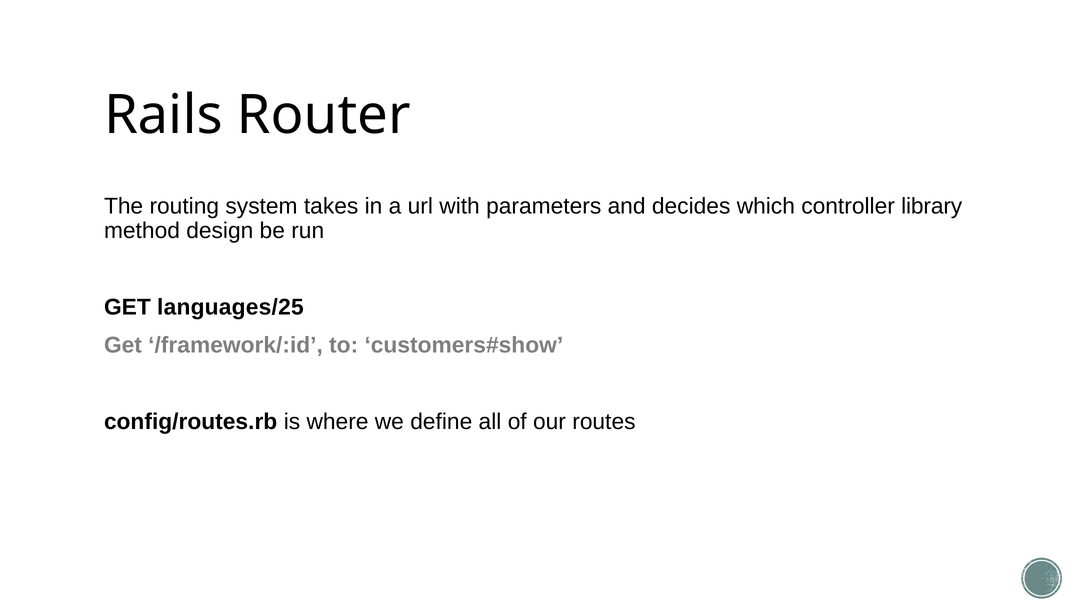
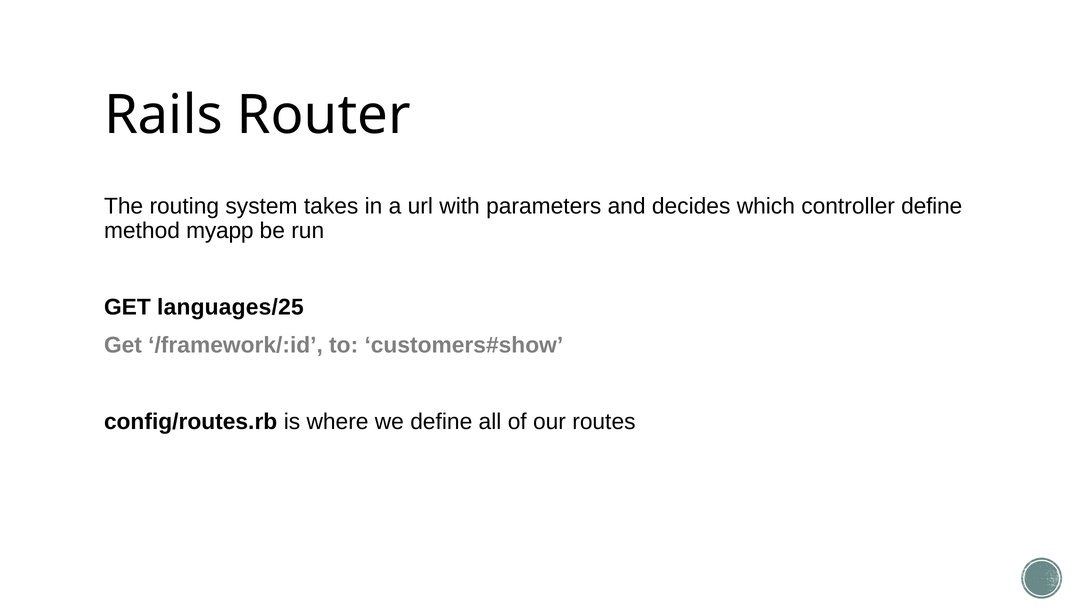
controller library: library -> define (932, 206)
design: design -> myapp (220, 231)
